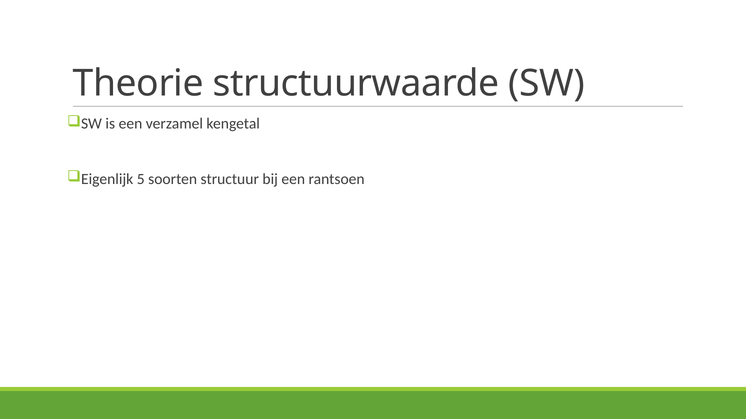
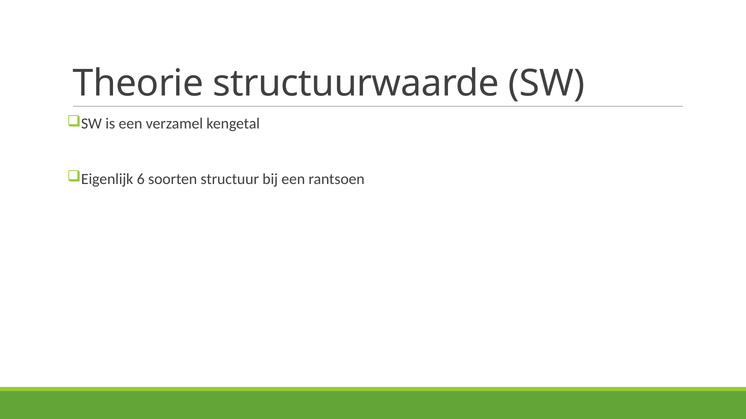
5: 5 -> 6 (141, 179)
